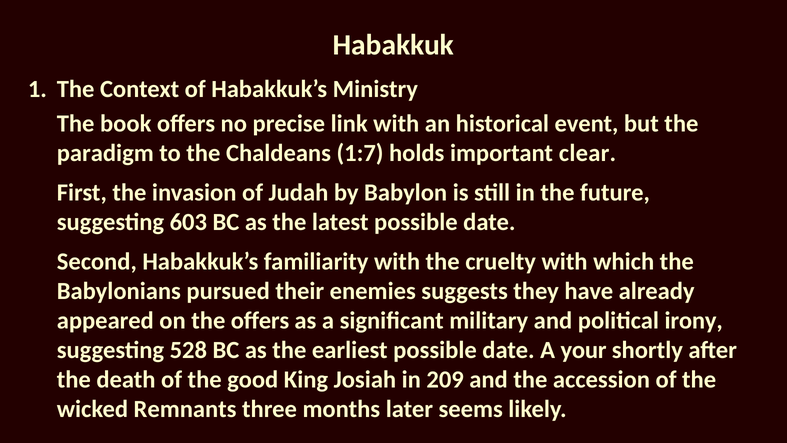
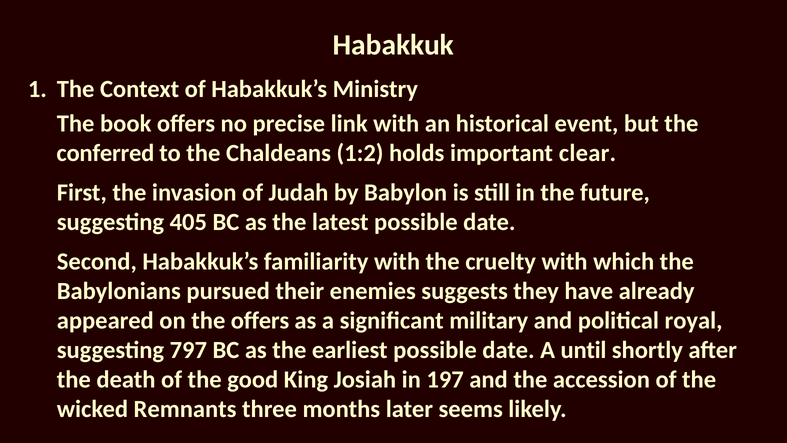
paradigm: paradigm -> conferred (105, 153)
1:7: 1:7 -> 1:2 (360, 153)
603: 603 -> 405 (188, 222)
irony: irony -> royal (694, 320)
528: 528 -> 797 (188, 350)
your: your -> until (584, 350)
209: 209 -> 197 (445, 379)
